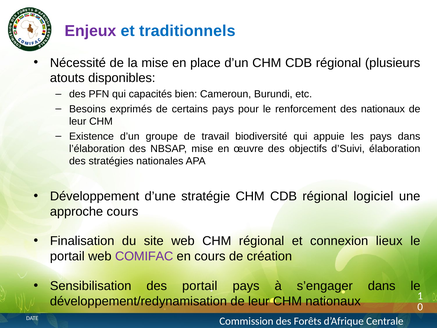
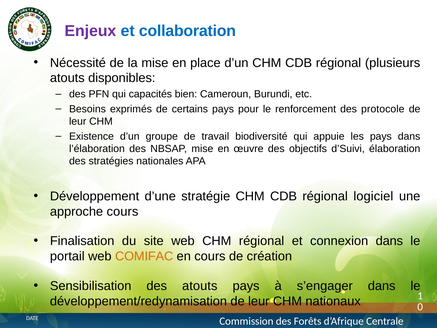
traditionnels: traditionnels -> collaboration (187, 31)
des nationaux: nationaux -> protocole (383, 109)
connexion lieux: lieux -> dans (389, 241)
COMIFAC colour: purple -> orange (144, 256)
des portail: portail -> atouts (200, 286)
